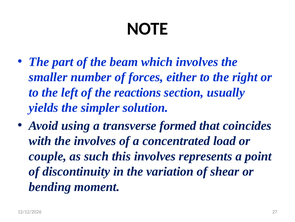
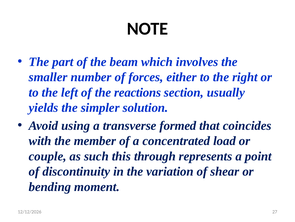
the involves: involves -> member (95, 140)
this involves: involves -> through (155, 156)
